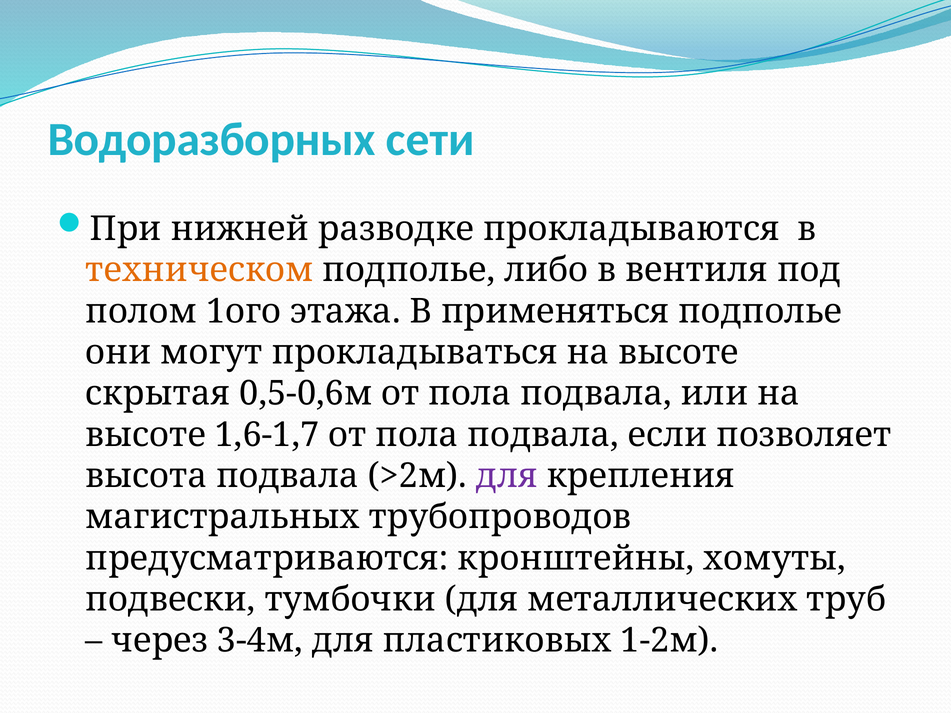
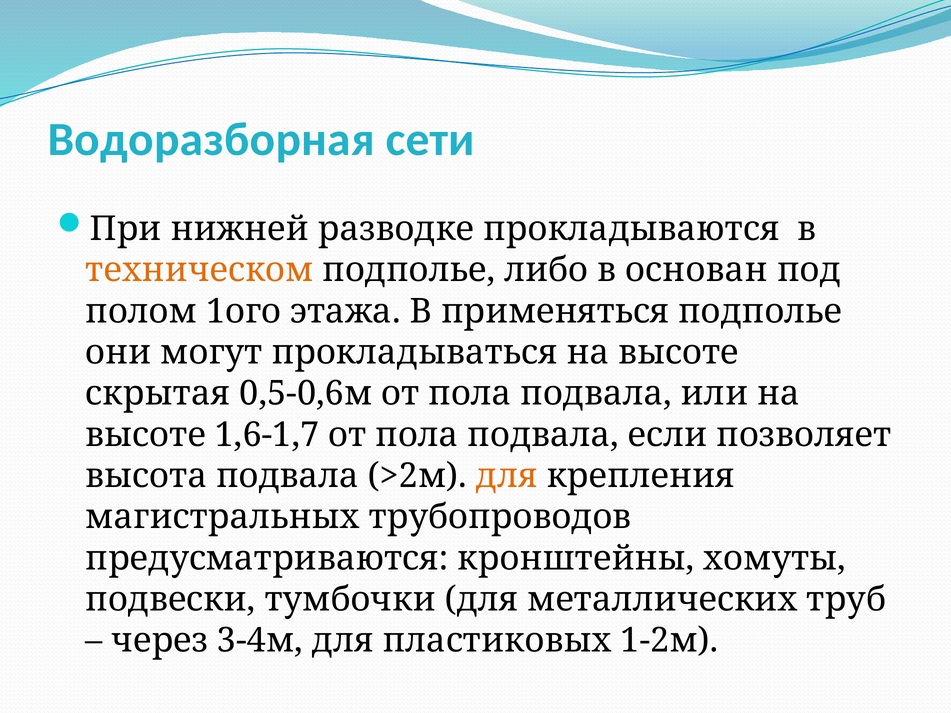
Водоразборных: Водоразборных -> Водоразборная (211, 140)
вентиля: вентиля -> основан (696, 270)
для colour: purple -> orange (507, 476)
